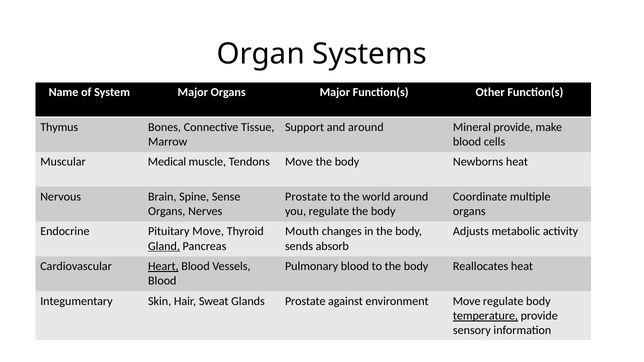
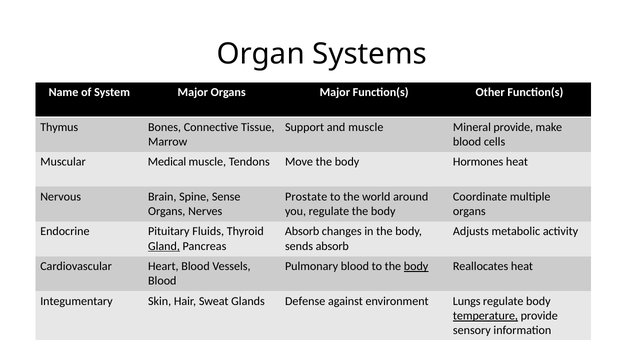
and around: around -> muscle (366, 127)
Newborns: Newborns -> Hormones (478, 162)
Pituitary Move: Move -> Fluids (208, 232)
Mouth: Mouth -> Absorb (302, 232)
Heart underline: present -> none (163, 266)
body underline: none -> present (416, 266)
Glands Prostate: Prostate -> Defense (305, 301)
environment Move: Move -> Lungs (467, 301)
